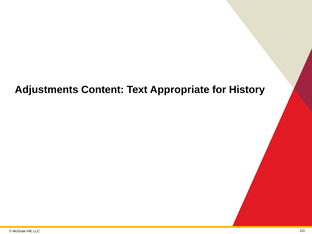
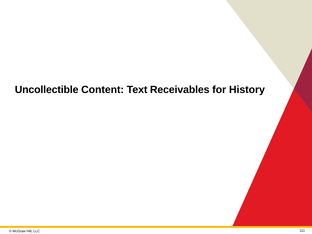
Adjustments: Adjustments -> Uncollectible (47, 90)
Appropriate: Appropriate -> Receivables (180, 90)
